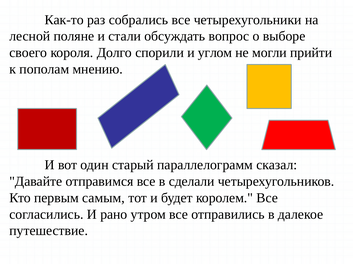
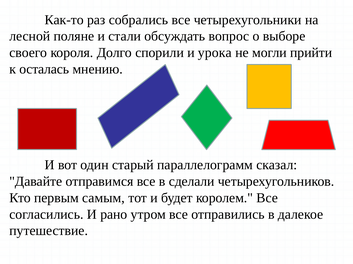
углом: углом -> урока (215, 53)
пополам: пополам -> осталась (44, 69)
